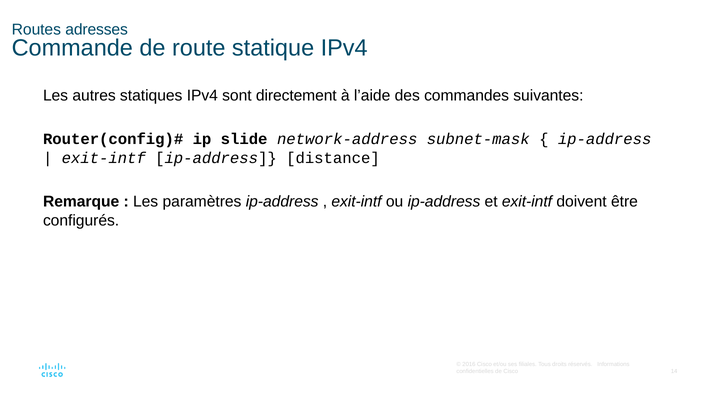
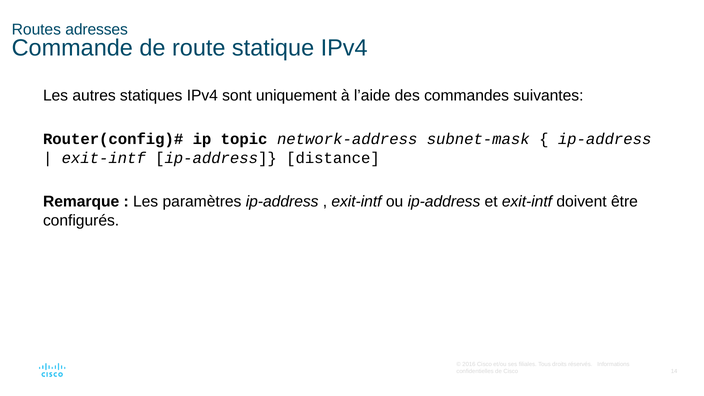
directement: directement -> uniquement (296, 95)
slide: slide -> topic (244, 139)
